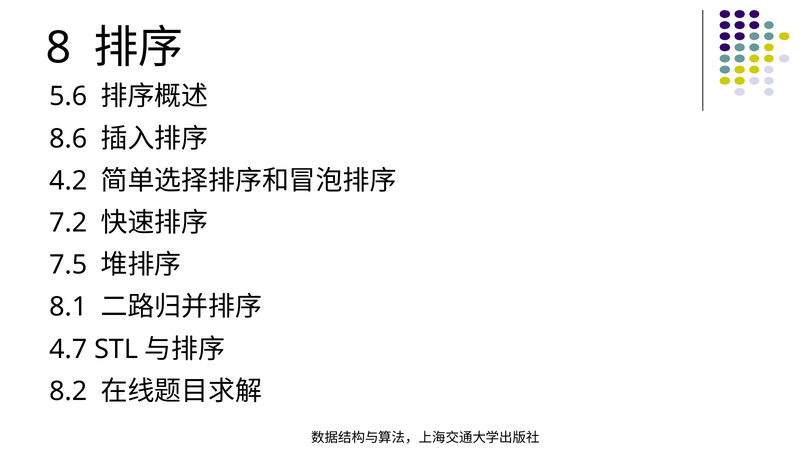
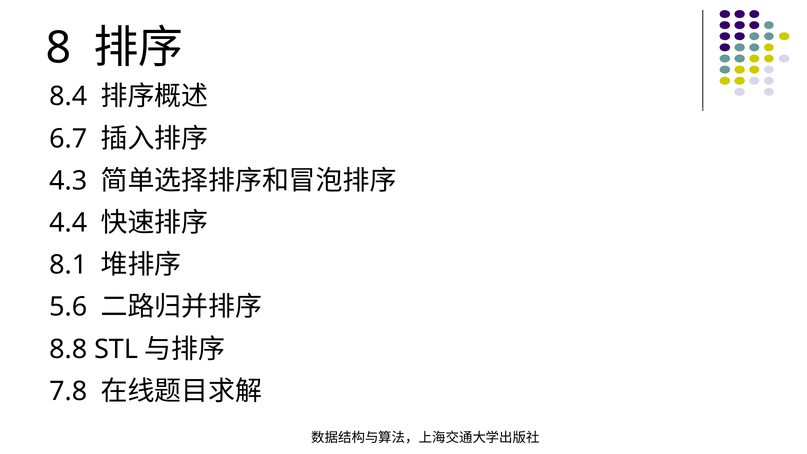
5.6: 5.6 -> 8.4 (68, 97)
8.6: 8.6 -> 6.7 (68, 139)
4.2: 4.2 -> 4.3 (68, 181)
7.2: 7.2 -> 4.4 (68, 223)
7.5: 7.5 -> 8.1 (68, 265)
8.1: 8.1 -> 5.6 (68, 307)
4.7: 4.7 -> 8.8 (68, 349)
8.2: 8.2 -> 7.8 (68, 391)
